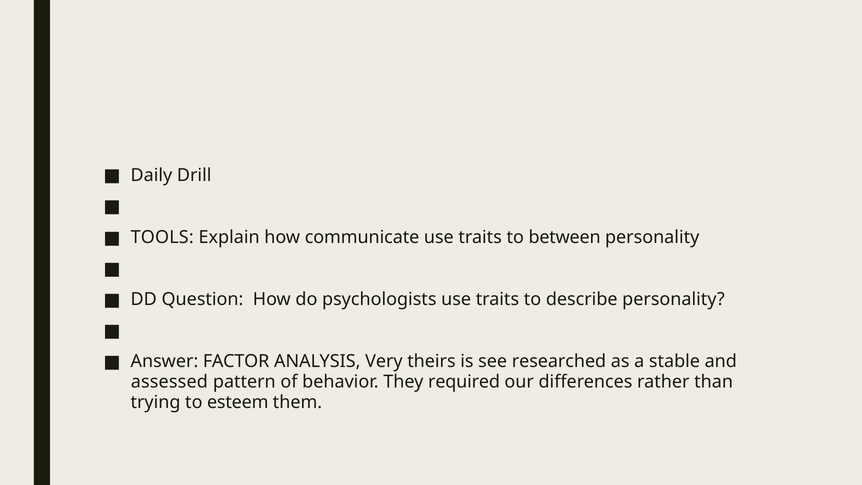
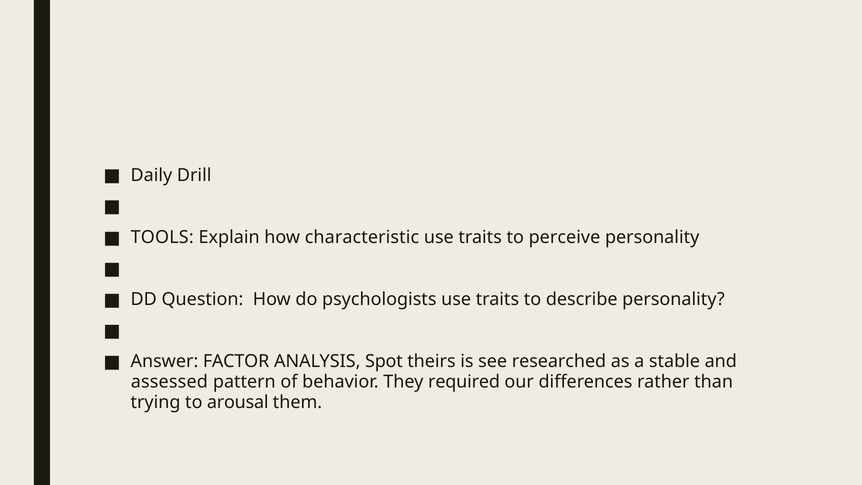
communicate: communicate -> characteristic (362, 237)
between: between -> perceive (564, 237)
Very: Very -> Spot (384, 361)
esteem: esteem -> arousal (238, 402)
